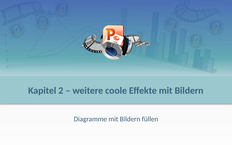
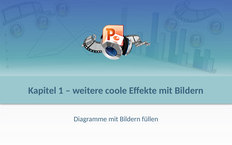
2: 2 -> 1 (61, 91)
